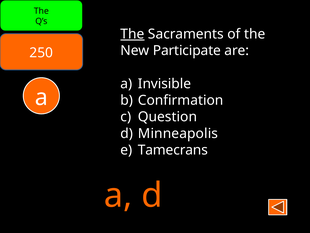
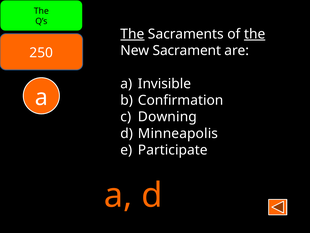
the underline: none -> present (255, 34)
Participate: Participate -> Sacrament (187, 51)
Question: Question -> Downing (167, 117)
Tamecrans: Tamecrans -> Participate (173, 150)
